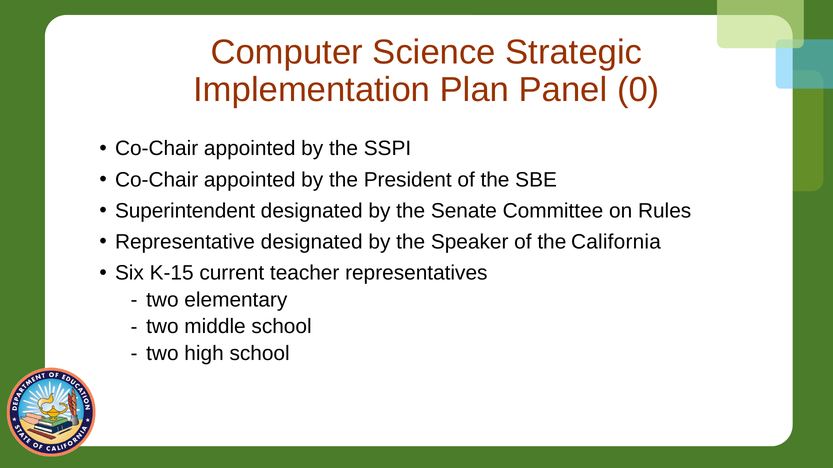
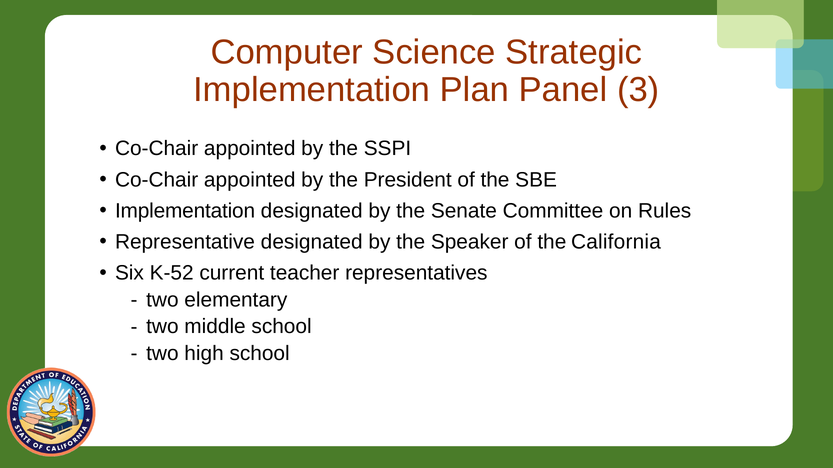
0: 0 -> 3 (638, 90)
Superintendent: Superintendent -> Implementation (185, 211)
K-15: K-15 -> K-52 (172, 273)
